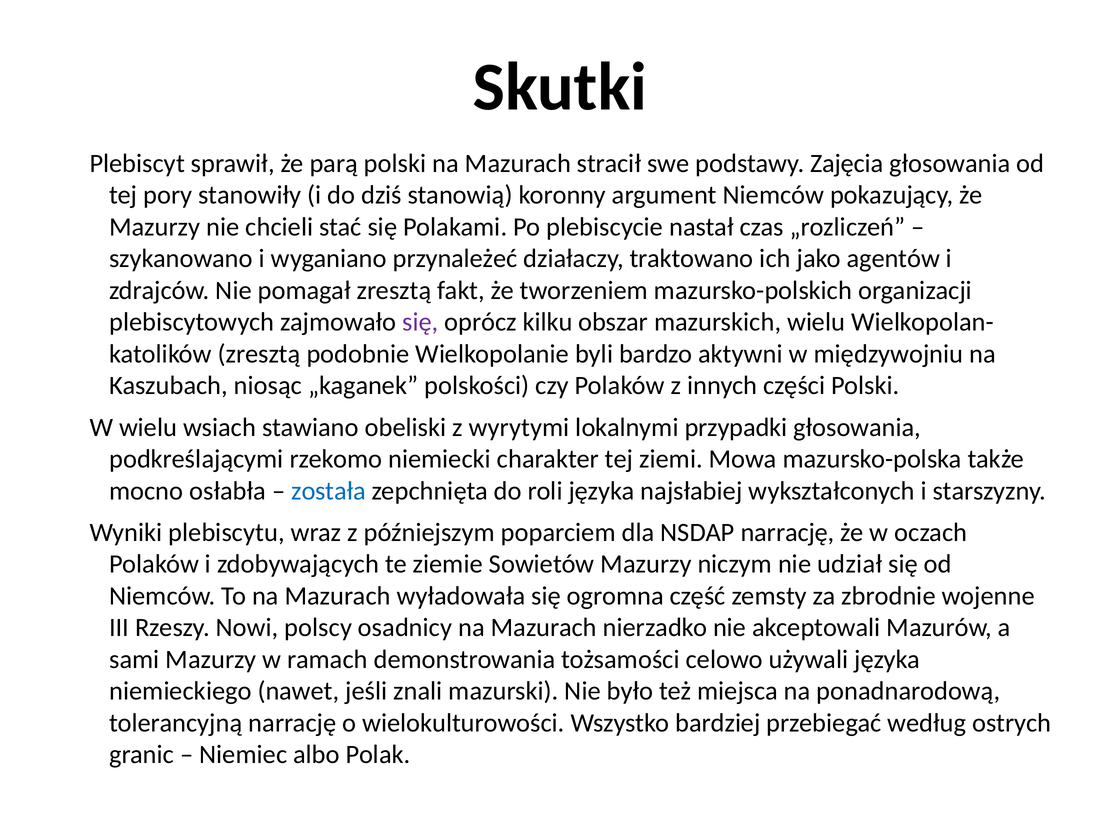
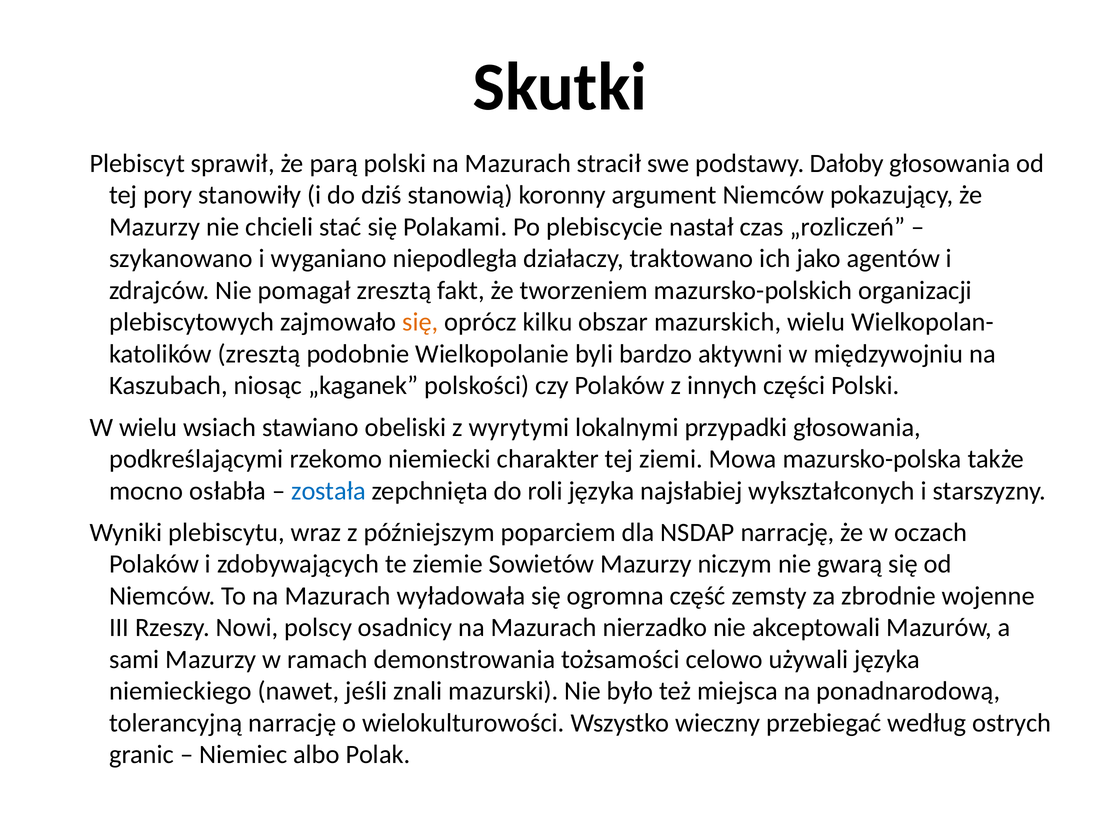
Zajęcia: Zajęcia -> Dałoby (847, 163)
przynależeć: przynależeć -> niepodległa (455, 259)
się colour: purple -> orange (420, 322)
udział: udział -> gwarą (850, 564)
bardziej: bardziej -> wieczny (718, 723)
